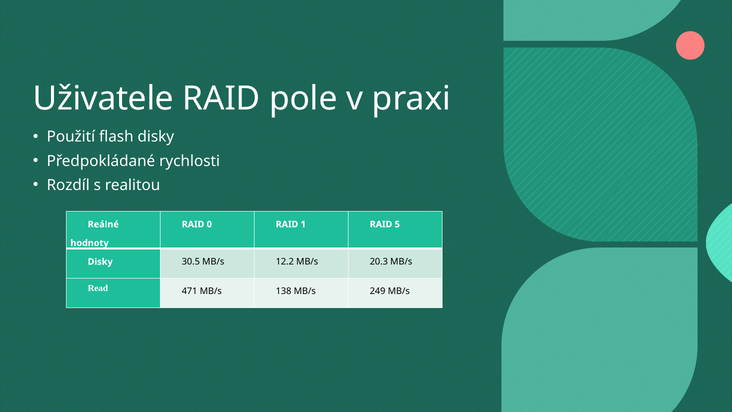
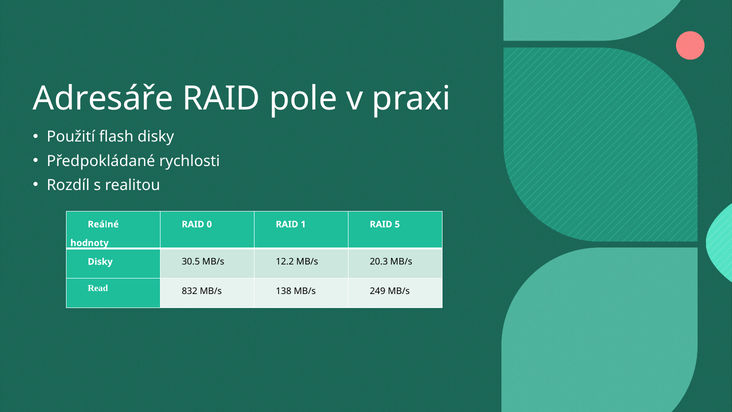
Uživatele: Uživatele -> Adresáře (103, 99)
471: 471 -> 832 (190, 291)
